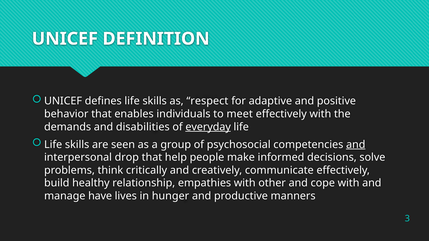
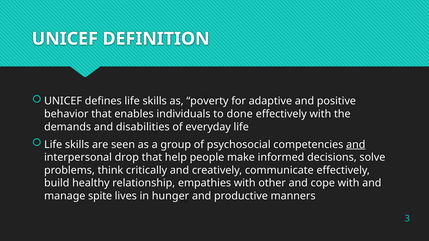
respect: respect -> poverty (207, 101)
meet: meet -> done (240, 114)
everyday underline: present -> none (208, 127)
have: have -> spite (100, 196)
